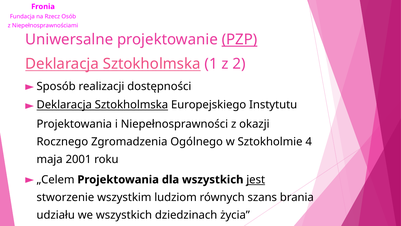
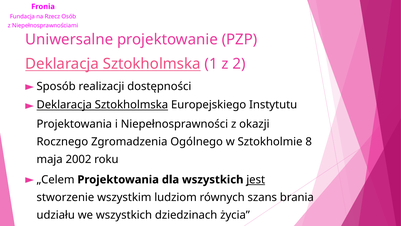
PZP underline: present -> none (240, 40)
4: 4 -> 8 (309, 142)
2001: 2001 -> 2002 (78, 159)
